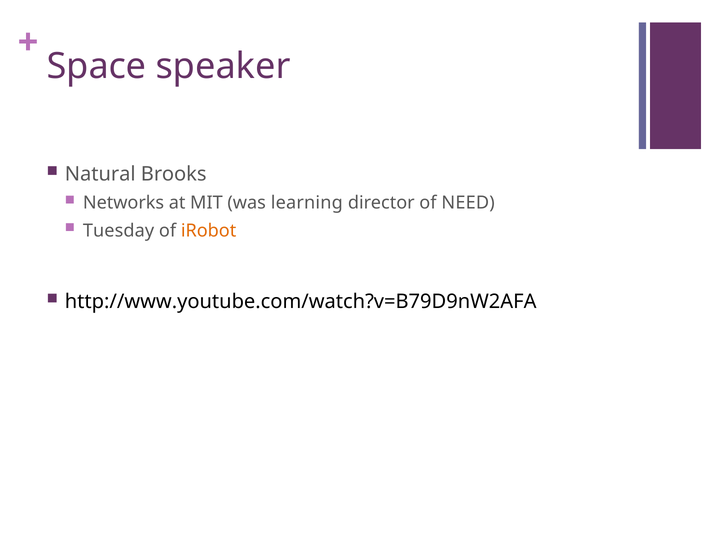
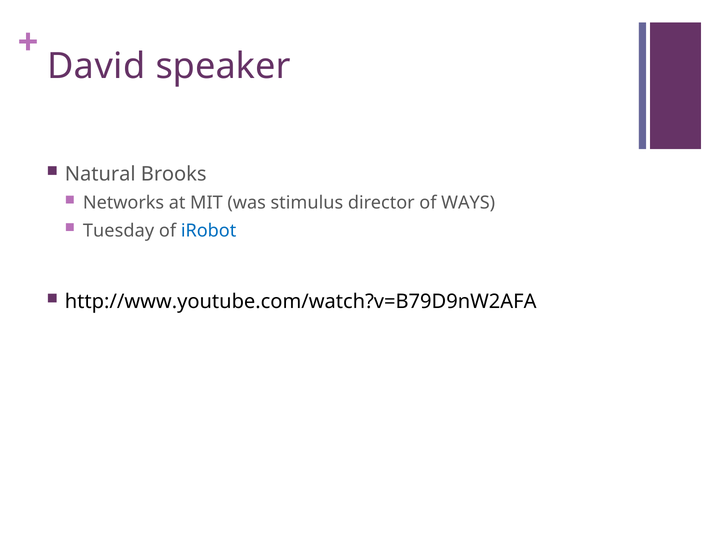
Space: Space -> David (96, 66)
learning: learning -> stimulus (307, 203)
NEED: NEED -> WAYS (468, 203)
iRobot colour: orange -> blue (209, 231)
